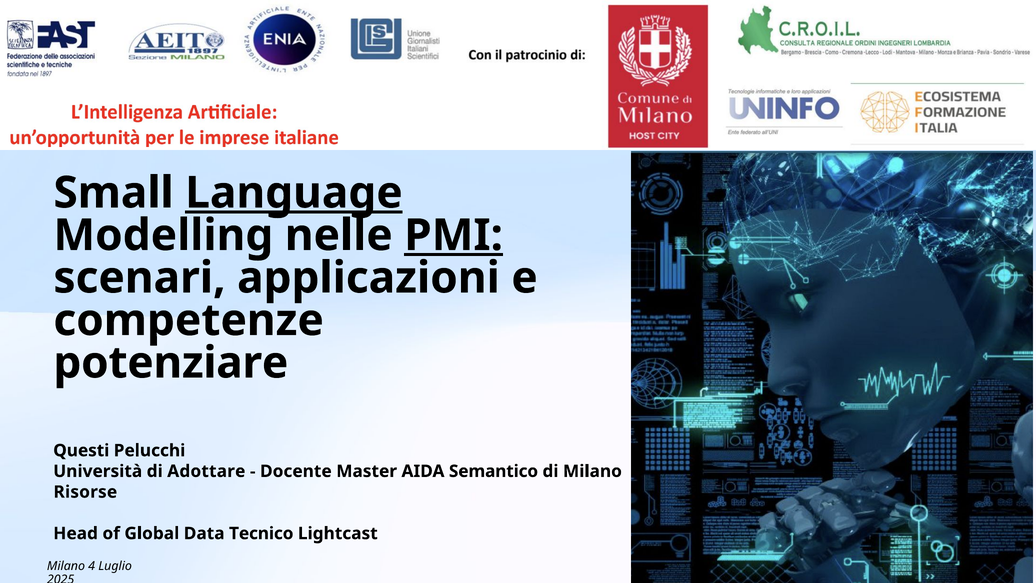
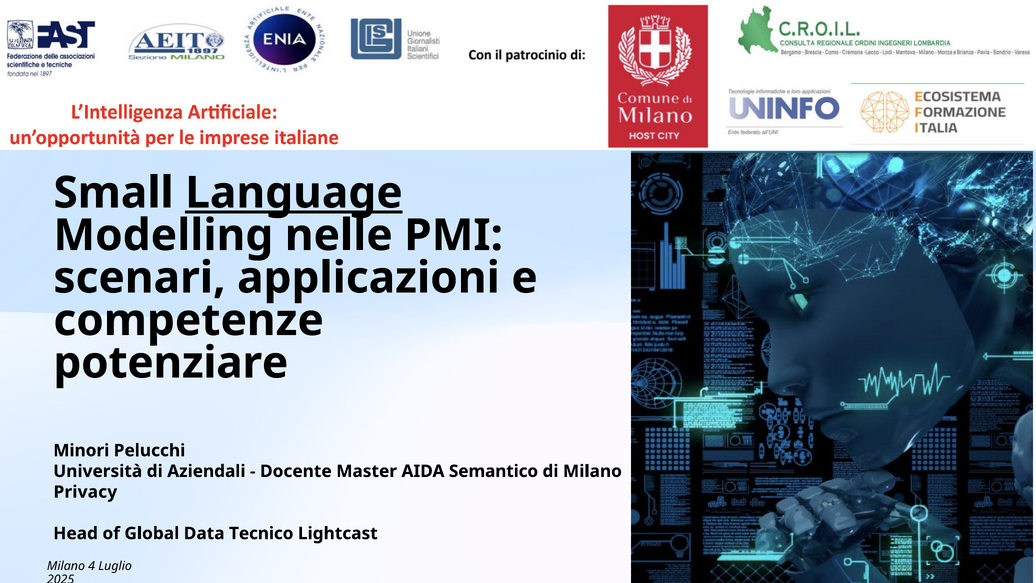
PMI underline: present -> none (454, 235)
Questi: Questi -> Minori (81, 450)
Adottare: Adottare -> Aziendali (206, 471)
Risorse: Risorse -> Privacy (85, 492)
